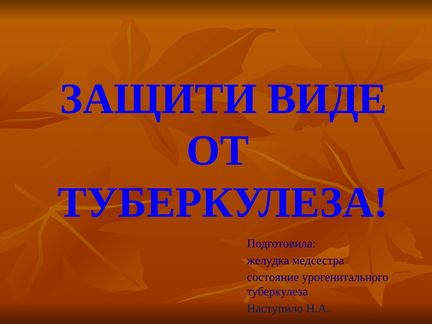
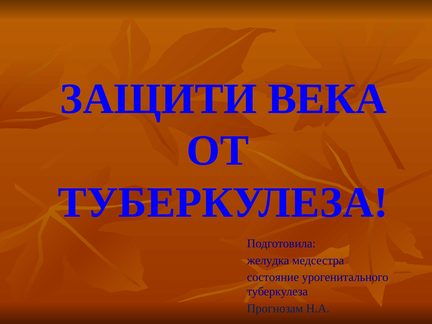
ВИДЕ: ВИДЕ -> ВЕКА (327, 99)
Наступило: Наступило -> Прогнозам (275, 308)
